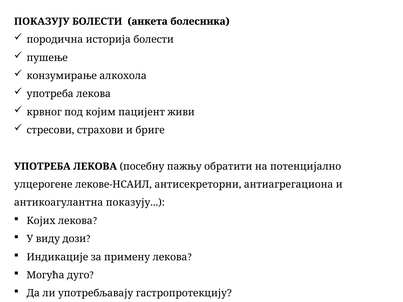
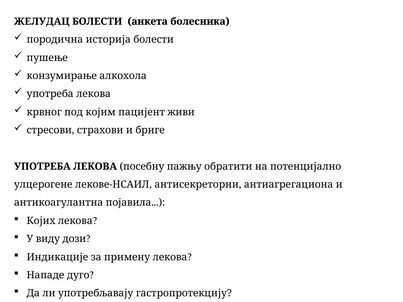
ПОКАЗУЈУ: ПОКАЗУЈУ -> ЖЕЛУДАЦ (42, 21)
антикоагулантна показују: показују -> појавила (135, 203)
Могућа: Могућа -> Нападе (45, 275)
